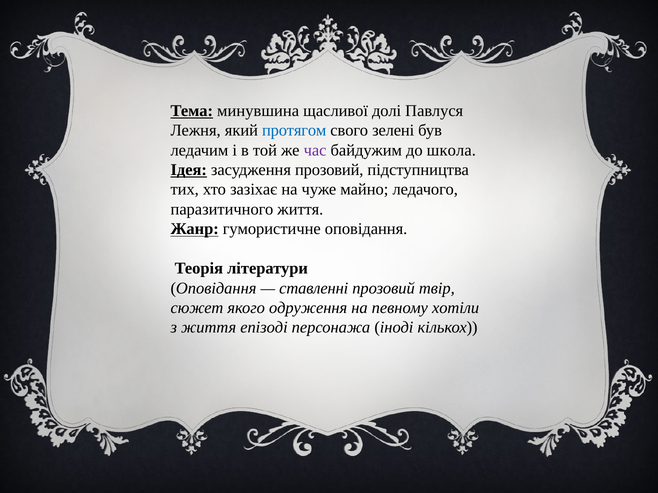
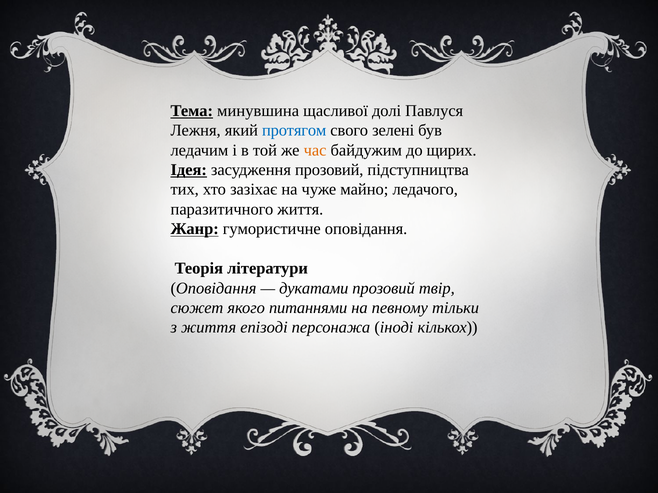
час colour: purple -> orange (315, 150)
школа: школа -> щирих (452, 150)
ставленні: ставленні -> дукатами (314, 288)
одруження: одруження -> питаннями (308, 308)
хотіли: хотіли -> тільки (456, 308)
